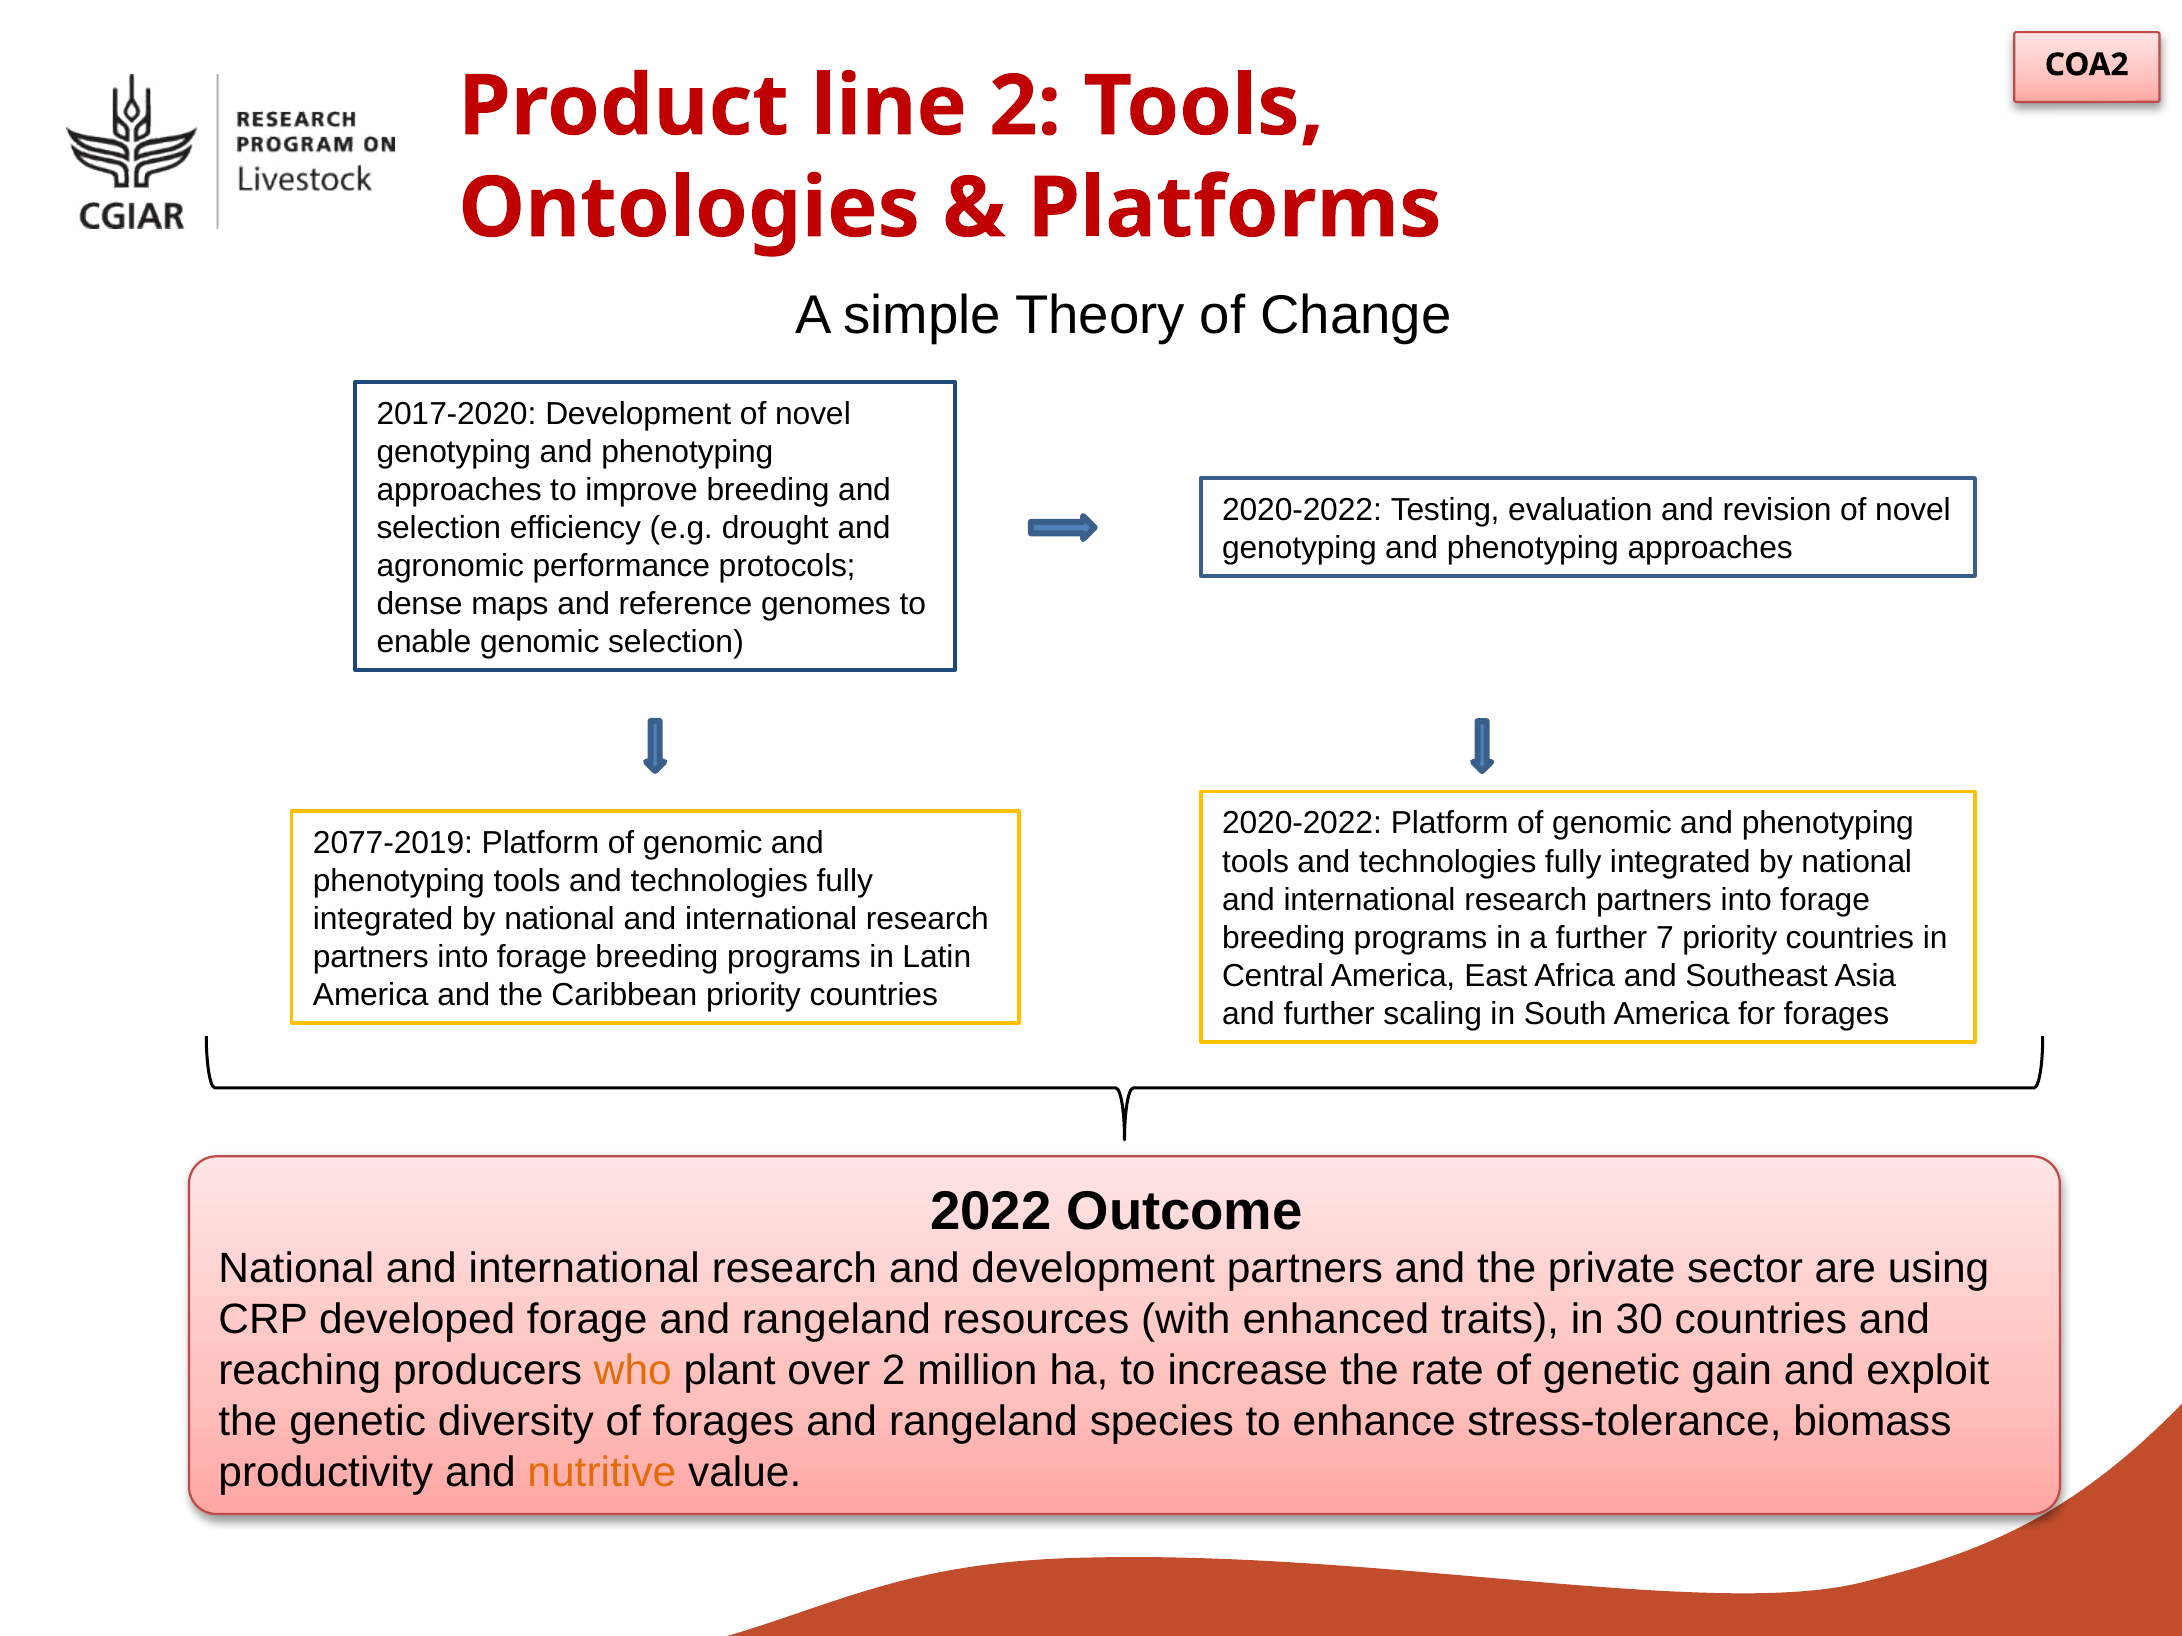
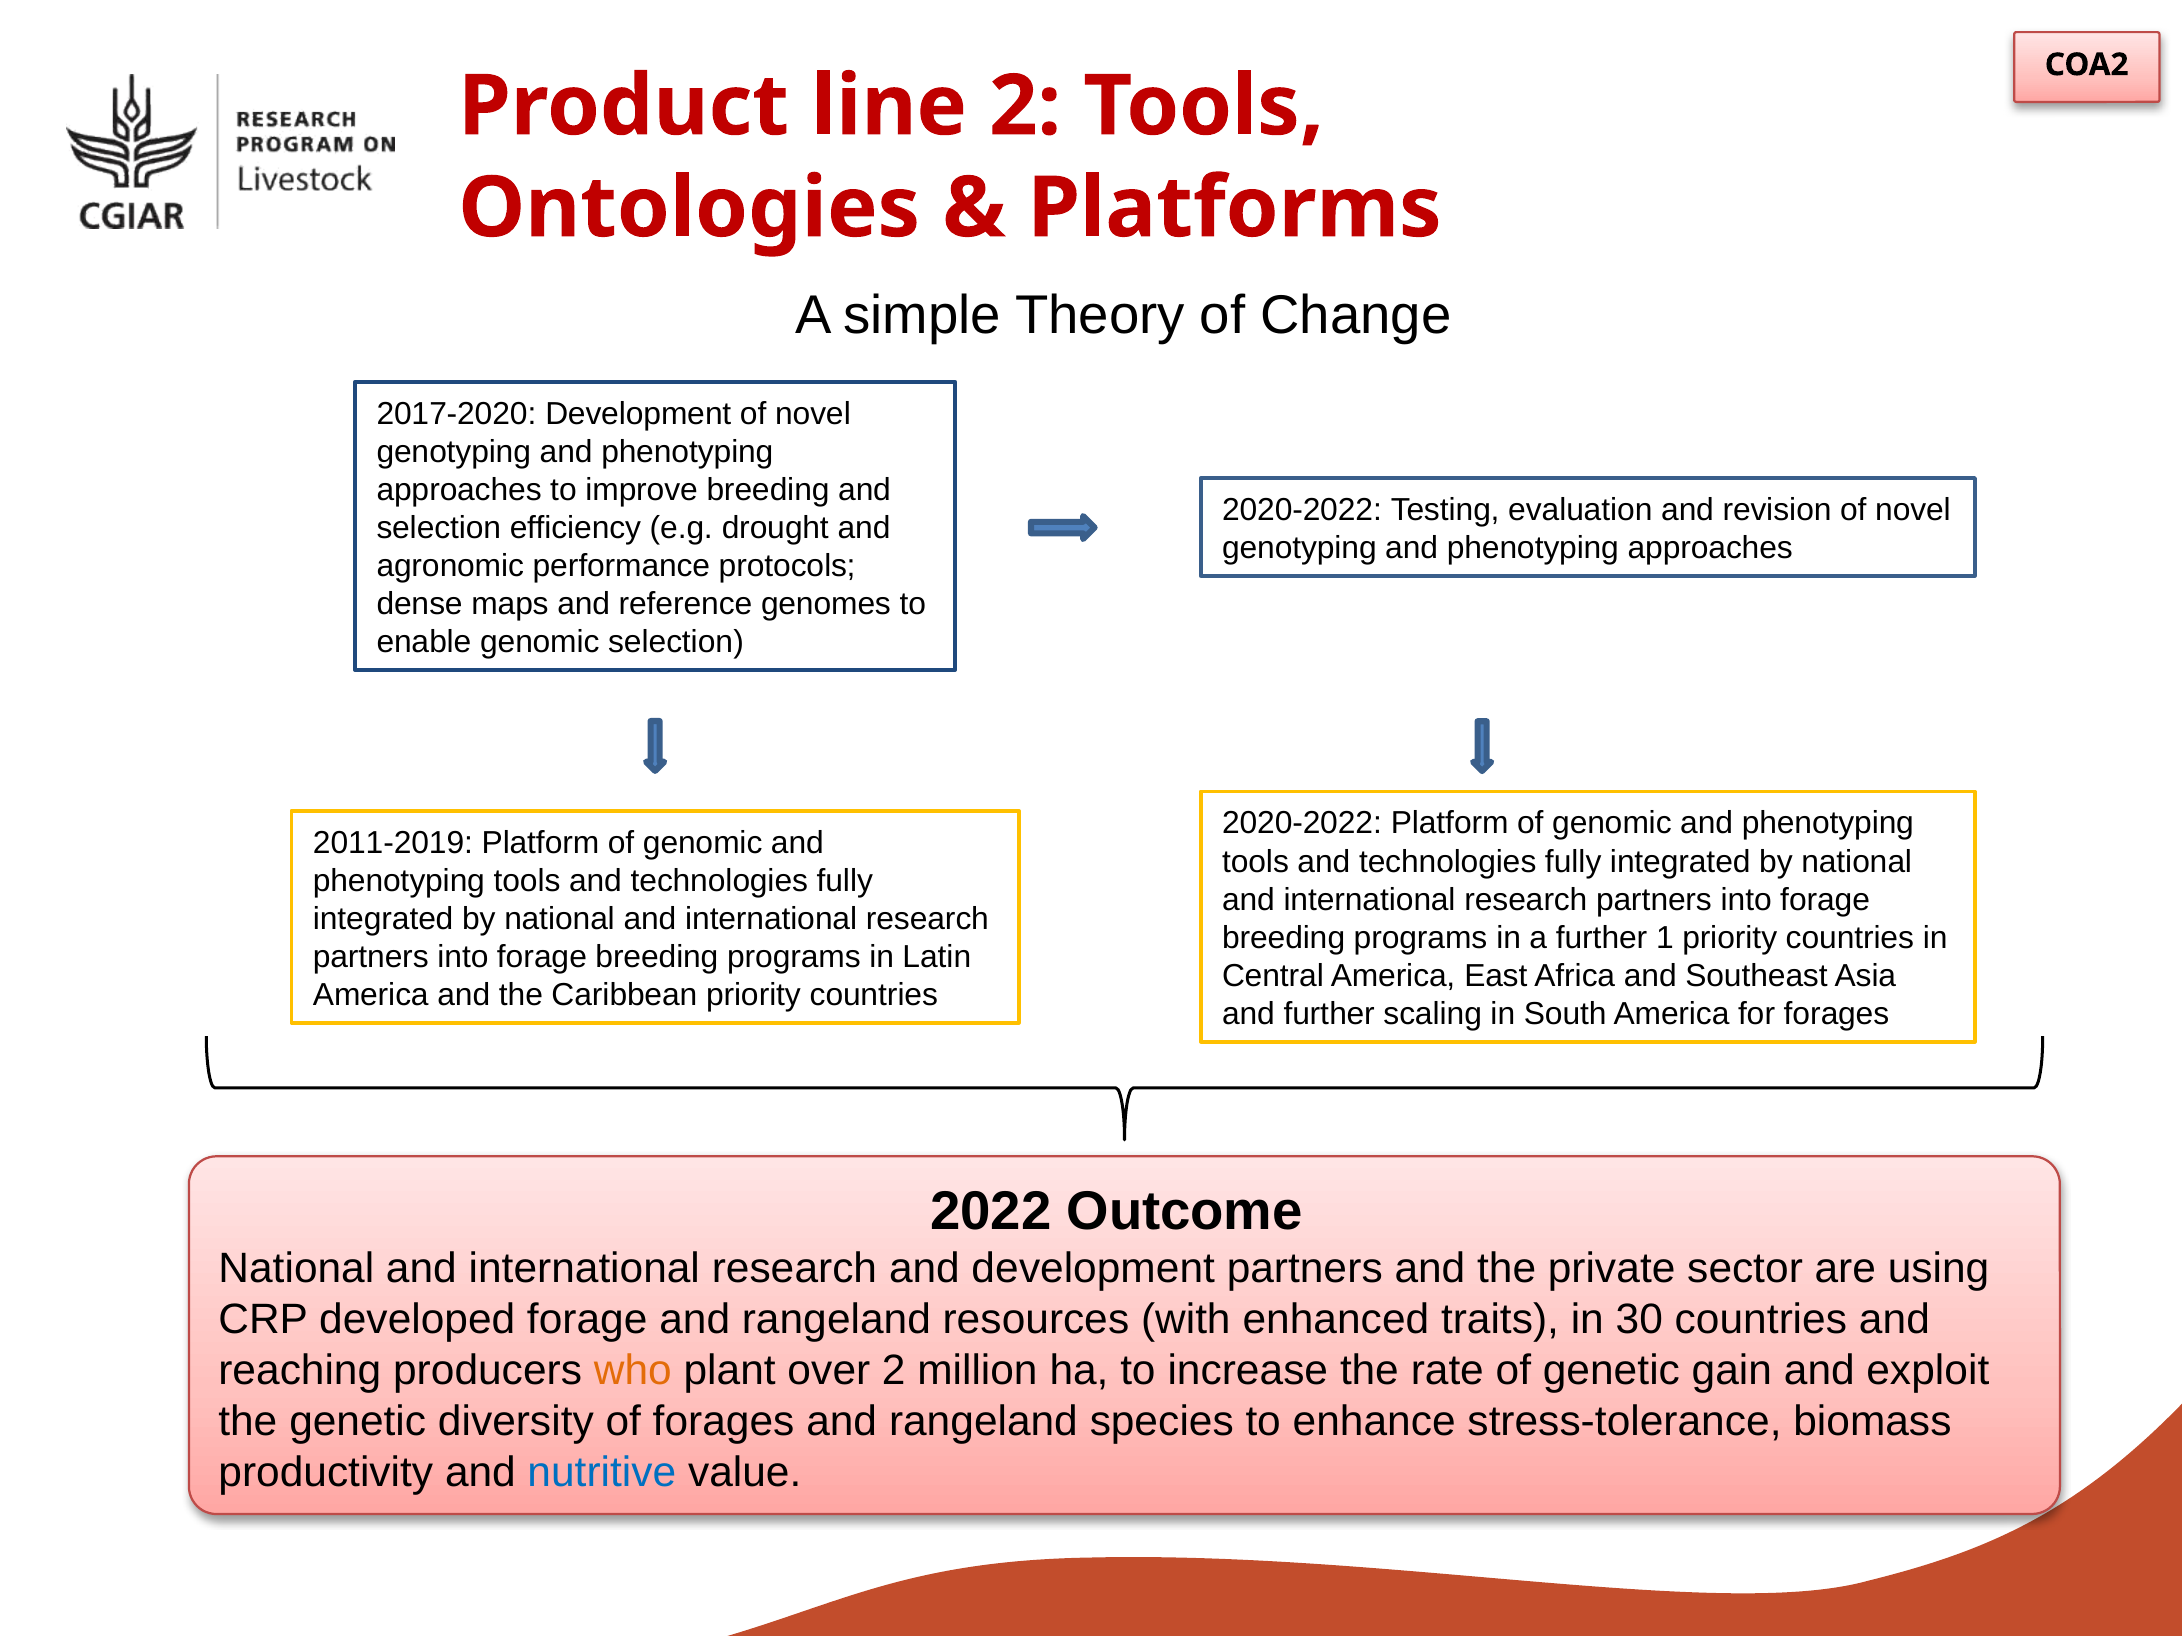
2077-2019: 2077-2019 -> 2011-2019 (393, 843)
7: 7 -> 1 (1665, 938)
nutritive colour: orange -> blue (602, 1473)
